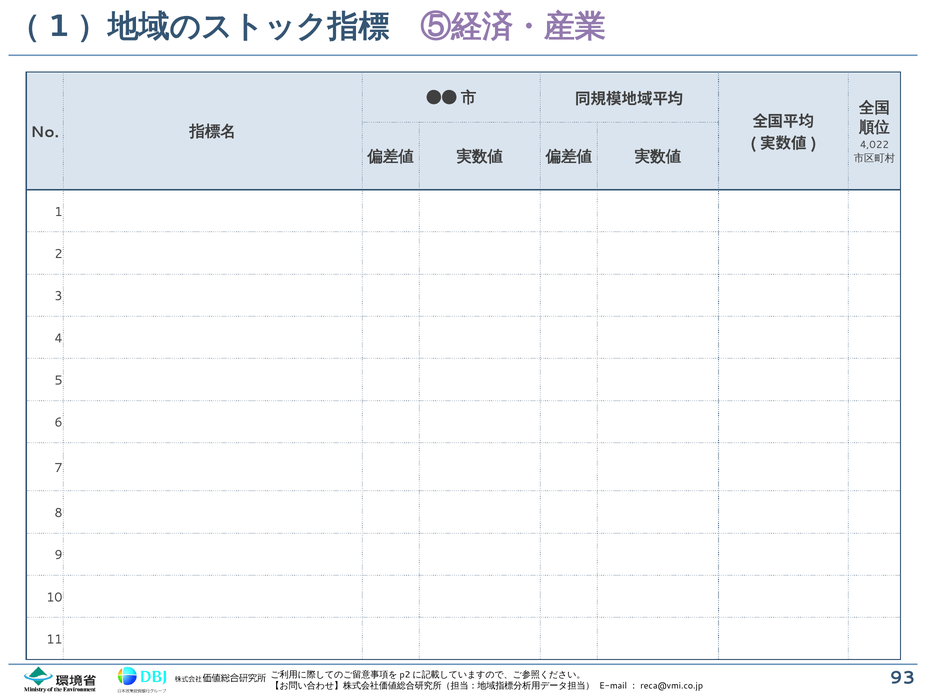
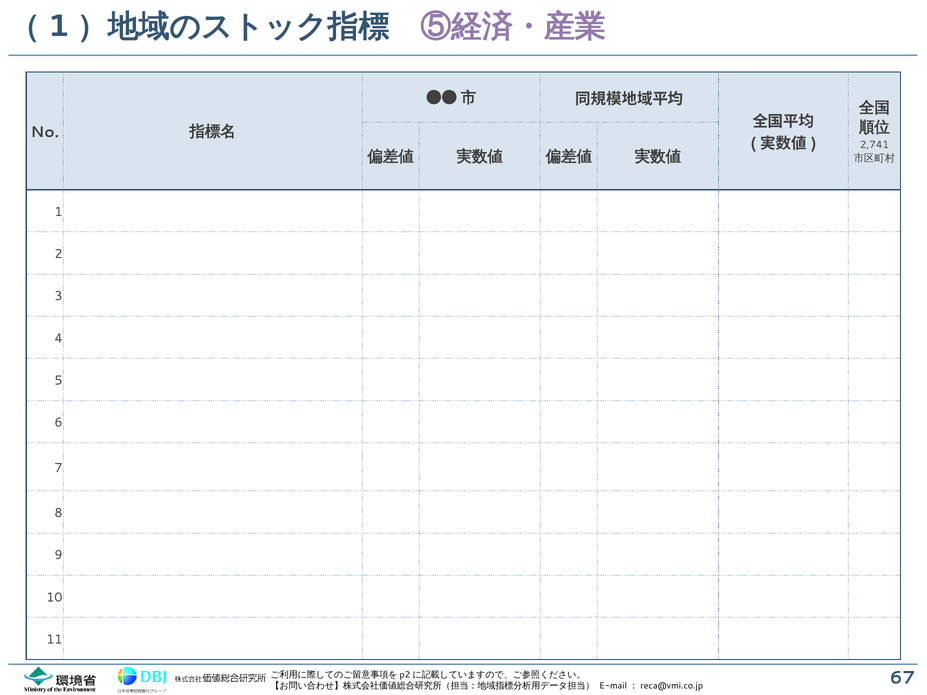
4,022: 4,022 -> 2,741 (874, 145)
93: 93 -> 67 (902, 678)
